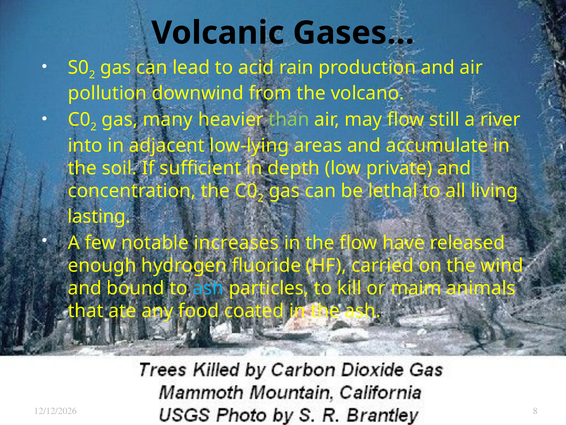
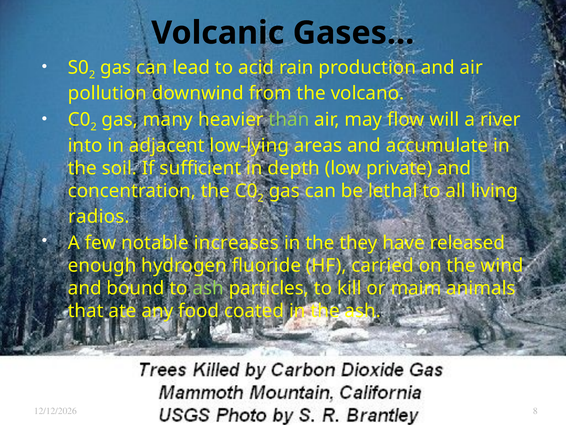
still: still -> will (444, 120)
lasting: lasting -> radios (99, 216)
the flow: flow -> they (359, 243)
ash colour: light blue -> light green (208, 288)
